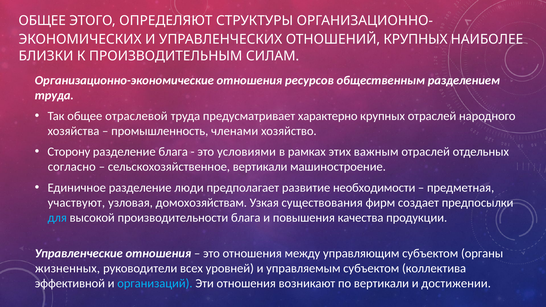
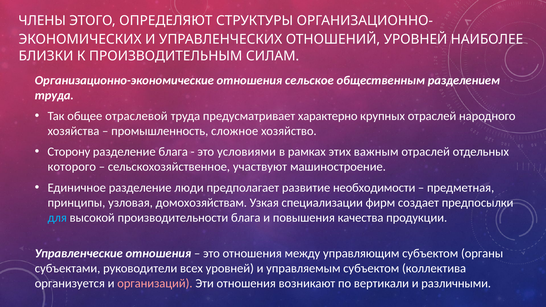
ОБЩЕЕ: ОБЩЕЕ -> ЧЛЕНЫ (42, 21)
ОТНОШЕНИЙ КРУПНЫХ: КРУПНЫХ -> УРОВНЕЙ (415, 39)
ресурсов: ресурсов -> сельское (309, 80)
членами: членами -> сложное (235, 131)
согласно: согласно -> которого (72, 167)
сельскохозяйственное вертикали: вертикали -> участвуют (260, 167)
участвуют: участвуют -> принципы (76, 203)
существования: существования -> специализации (322, 203)
жизненных: жизненных -> субъектами (68, 268)
эффективной: эффективной -> организуется (70, 283)
организаций colour: light blue -> pink (155, 283)
достижении: достижении -> различными (456, 283)
